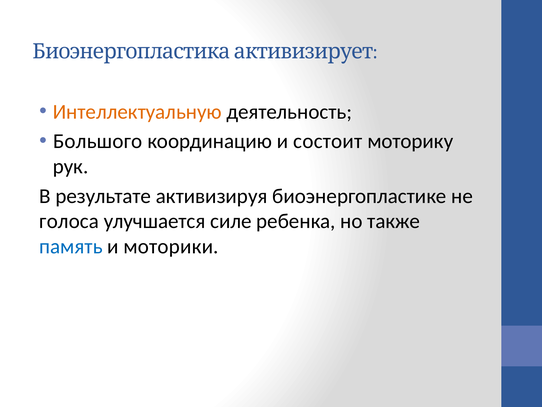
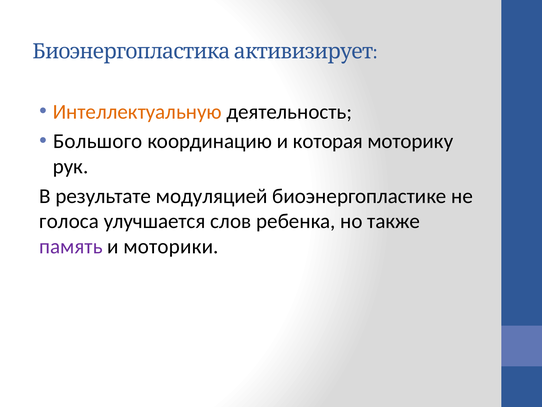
состоит: состоит -> которая (328, 141)
активизируя: активизируя -> модуляцией (212, 196)
силе: силе -> слов (231, 221)
память colour: blue -> purple (71, 246)
